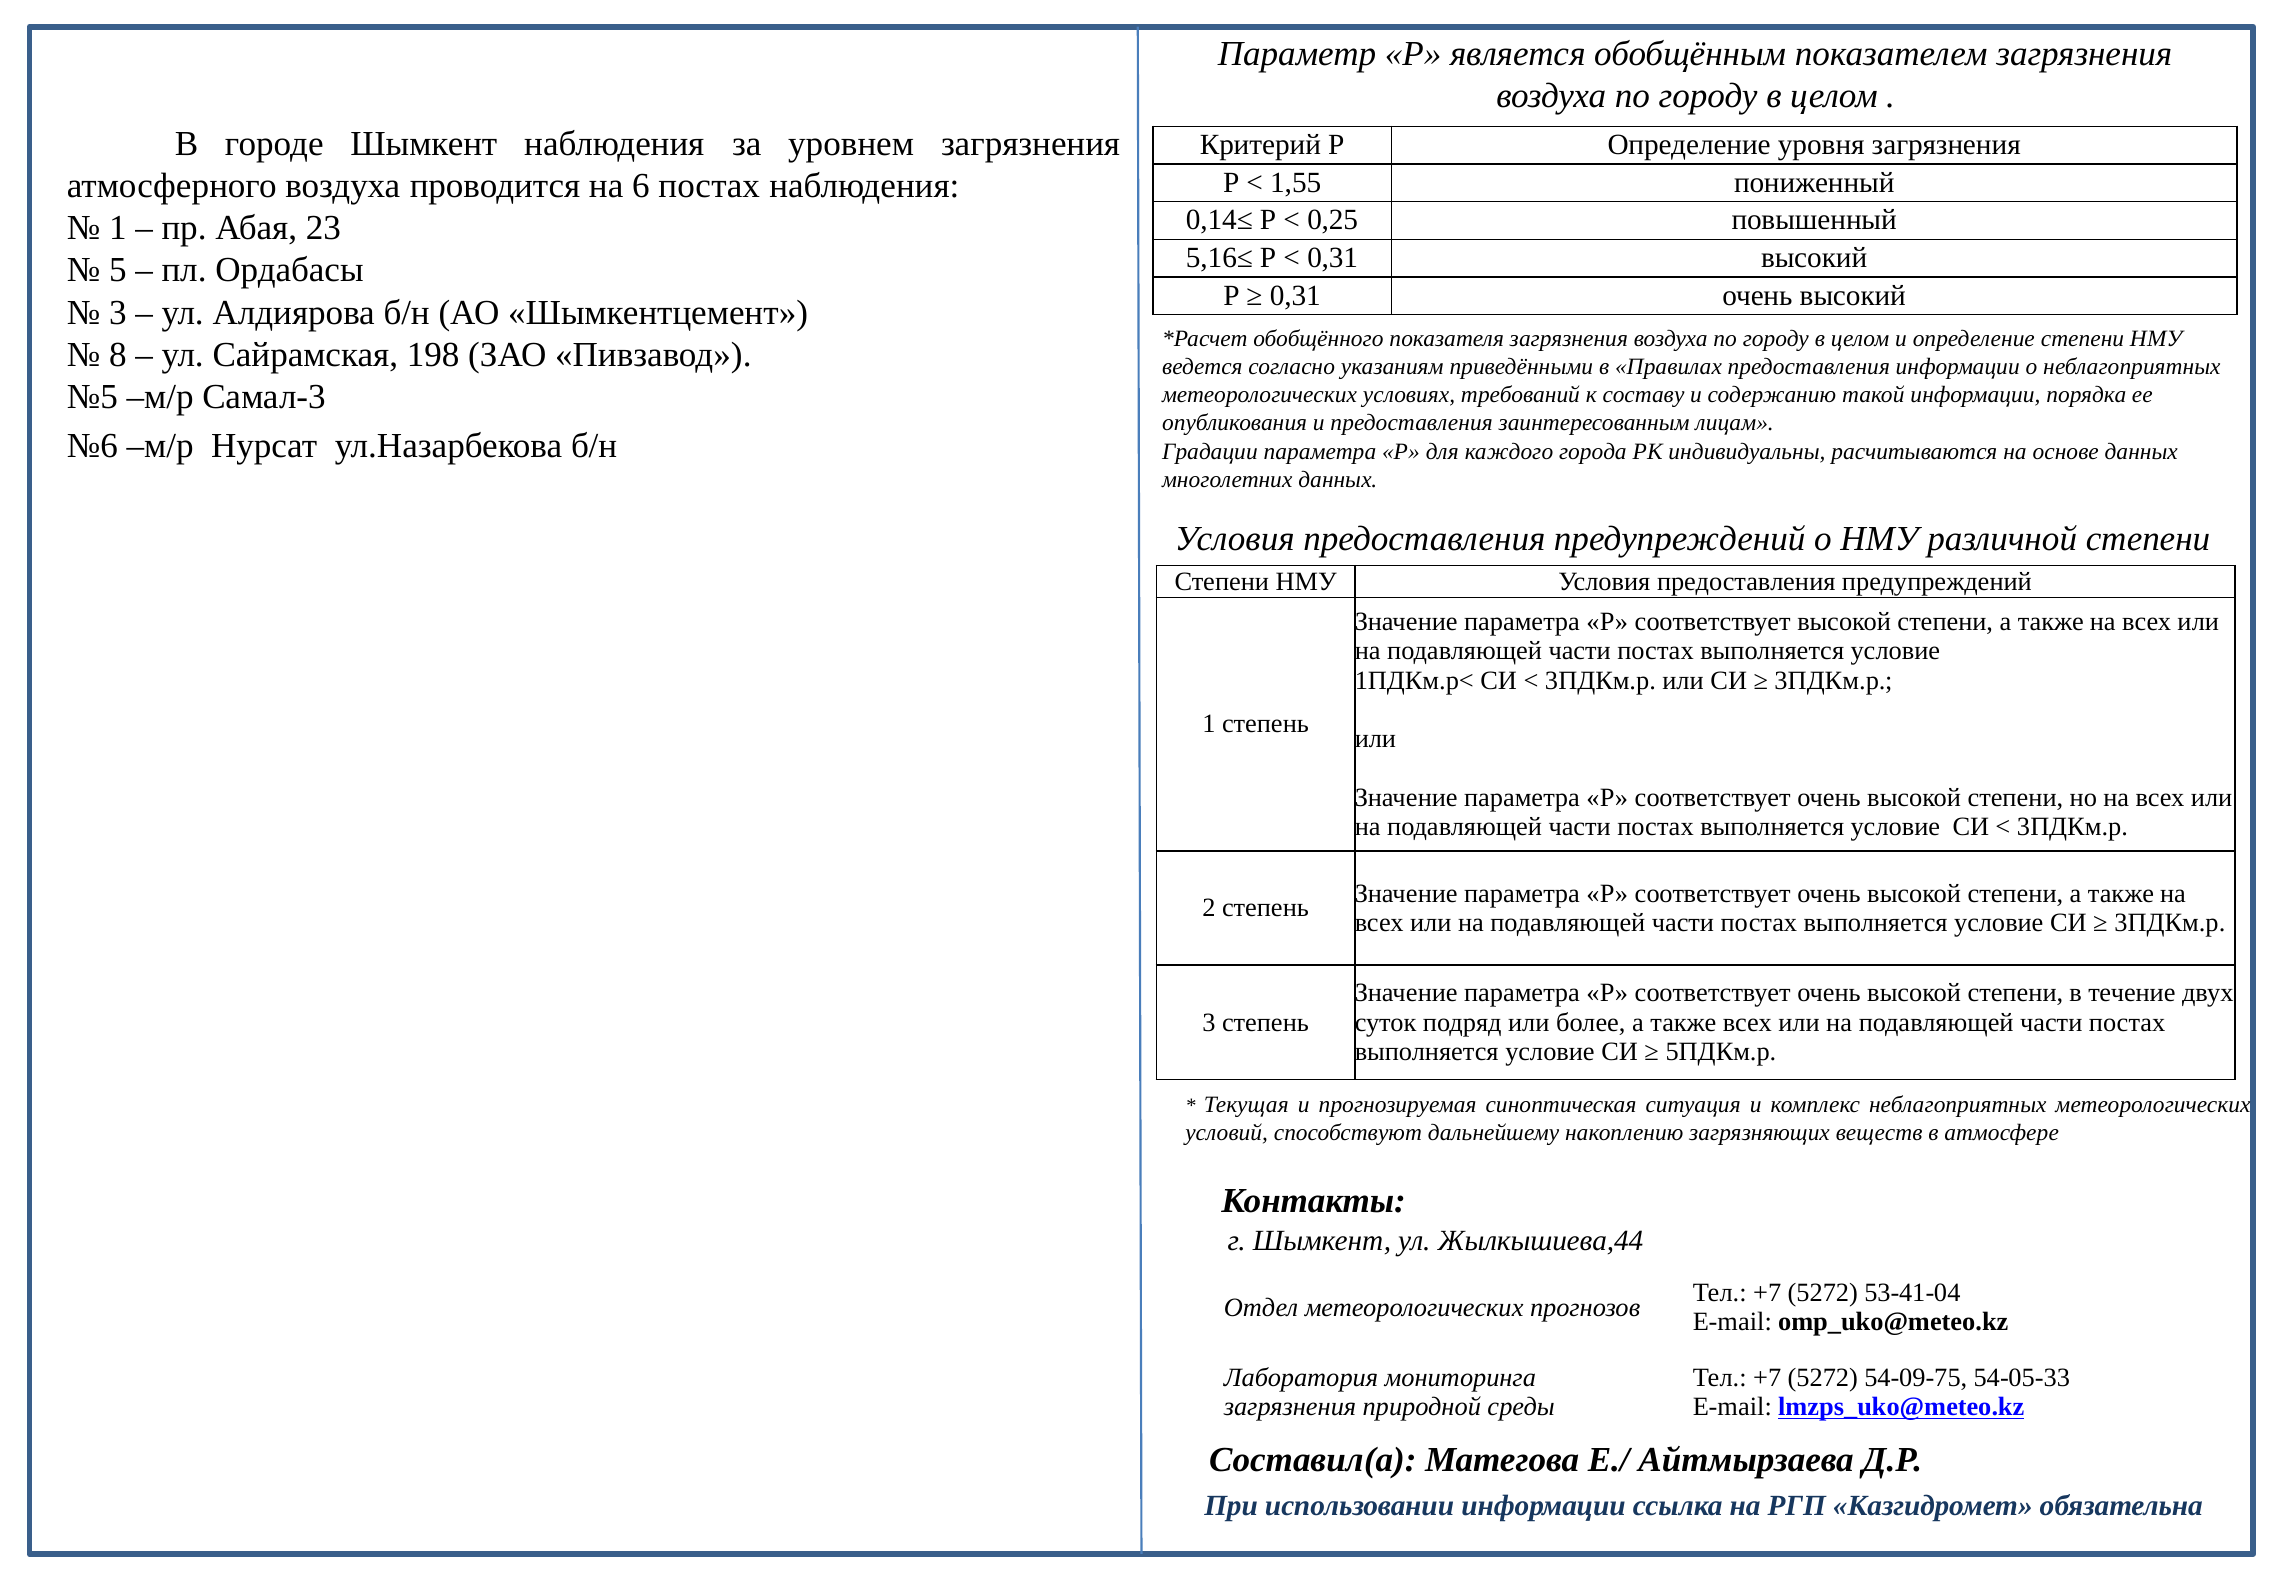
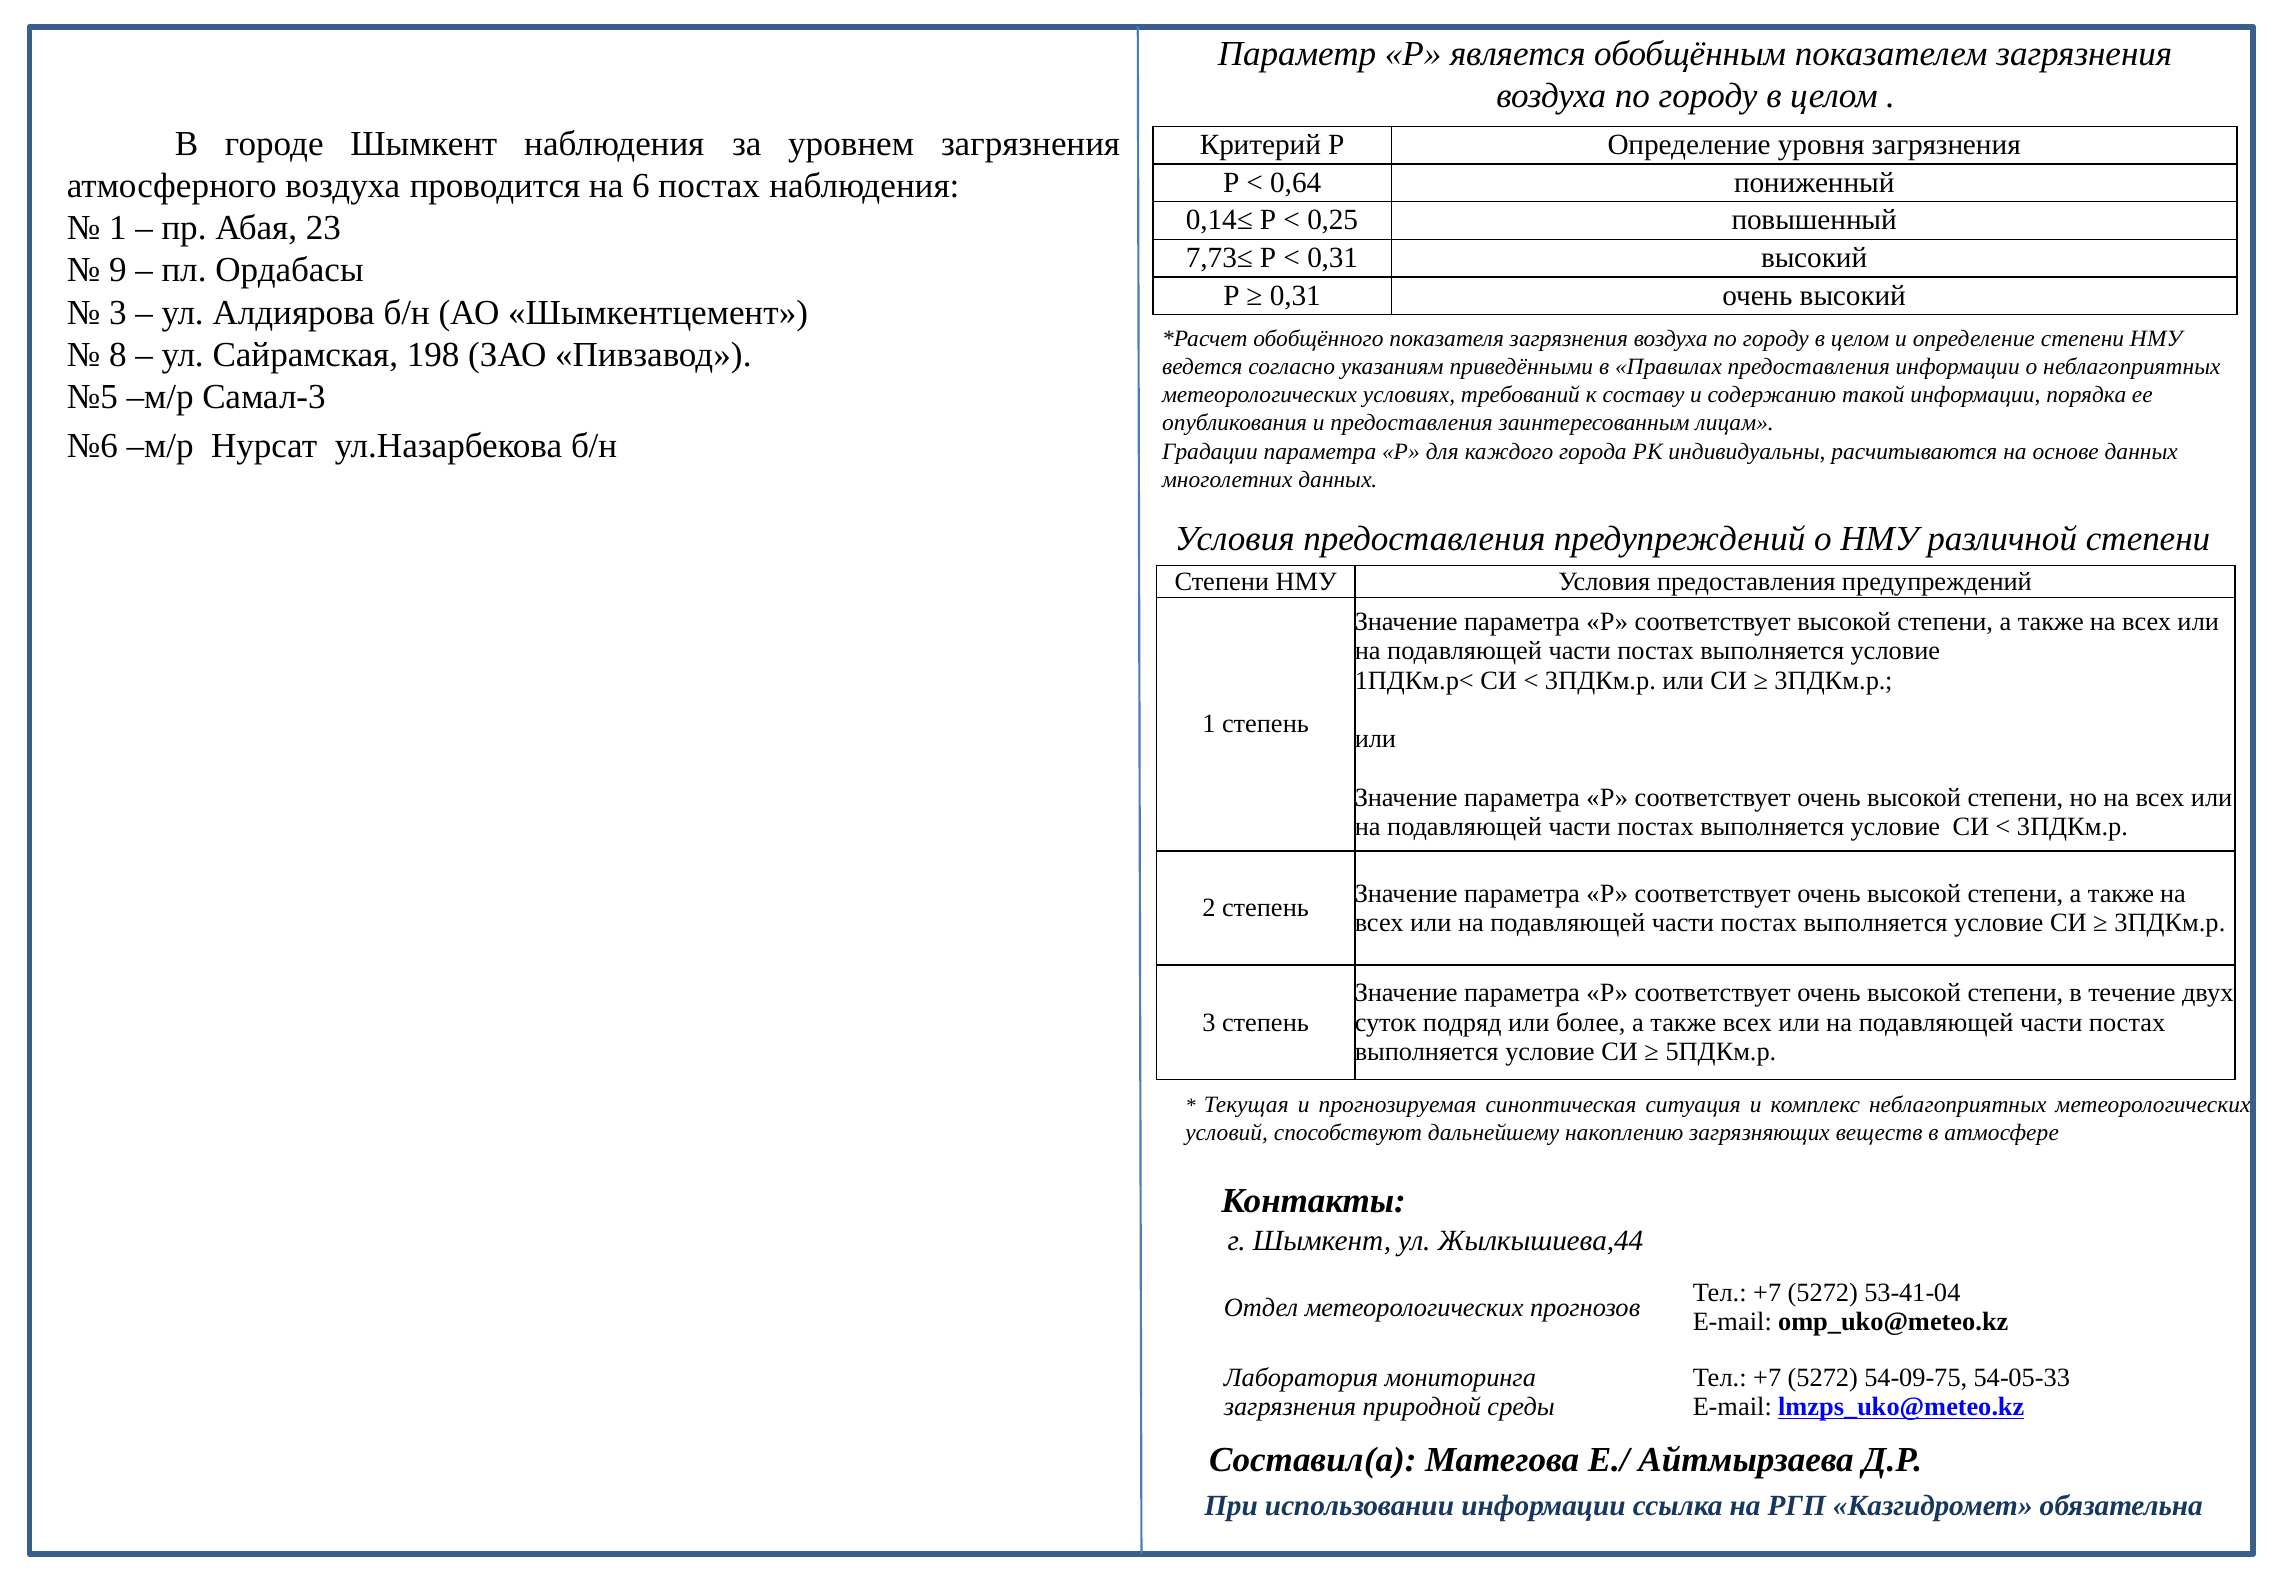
1,55: 1,55 -> 0,64 (1296, 183)
5,16≤: 5,16≤ -> 7,73≤ (1219, 258)
5: 5 -> 9 (118, 270)
